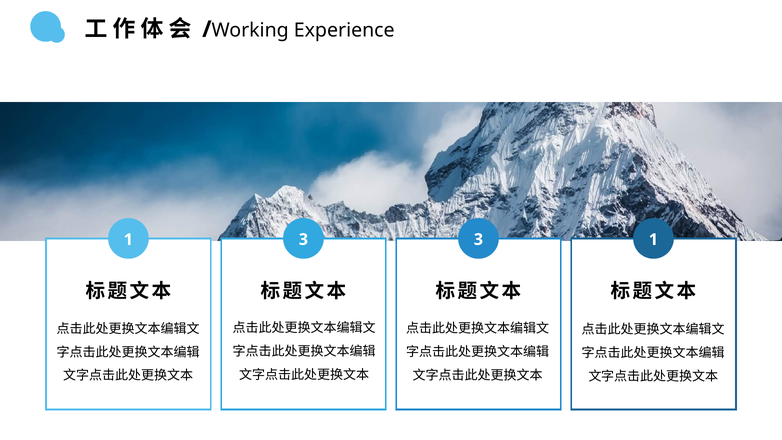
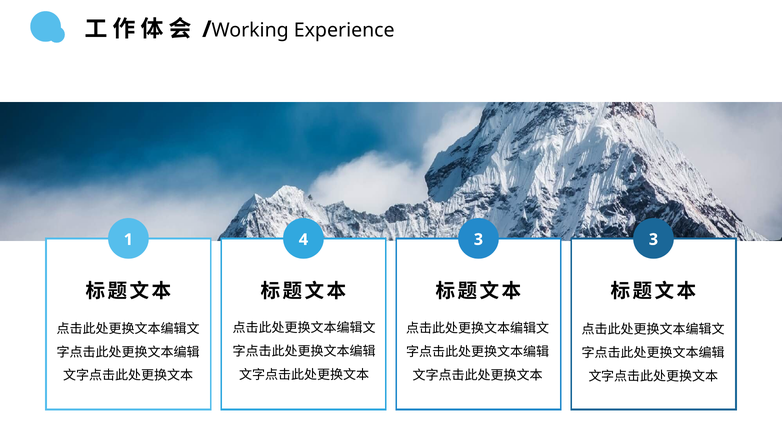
1 3: 3 -> 4 (303, 239)
3 1: 1 -> 3 (653, 239)
